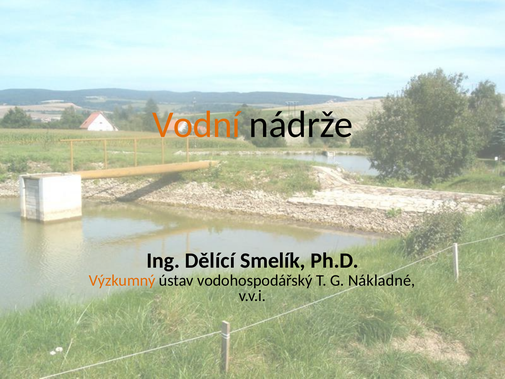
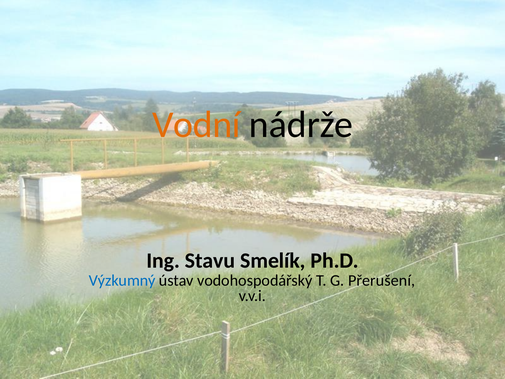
Dělící: Dělící -> Stavu (210, 260)
Výzkumný colour: orange -> blue (122, 280)
Nákladné: Nákladné -> Přerušení (382, 280)
